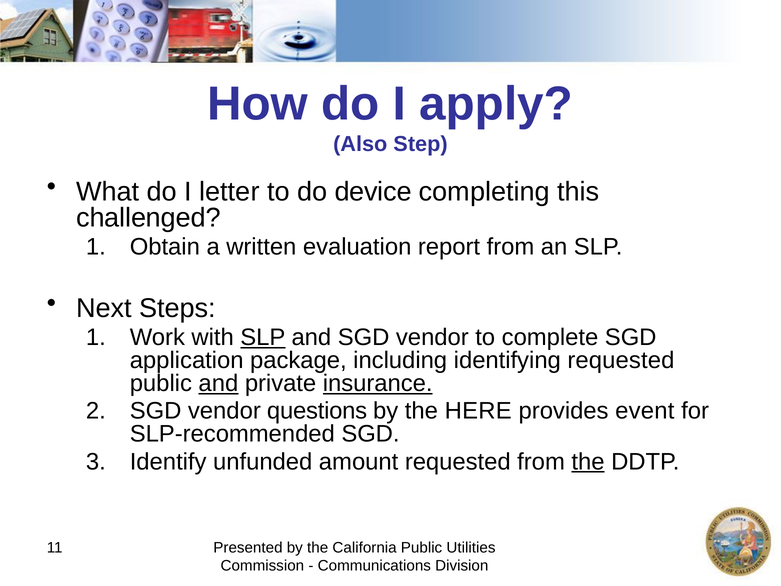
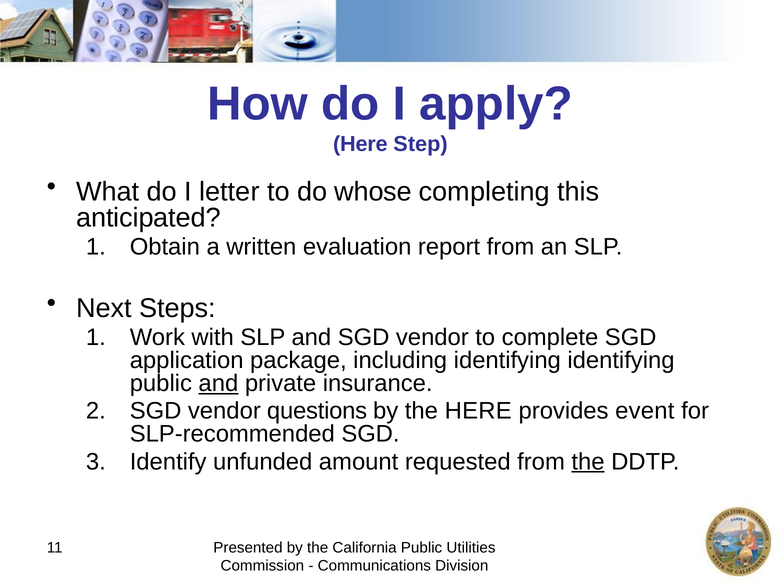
Also: Also -> Here (360, 144)
device: device -> whose (373, 191)
challenged: challenged -> anticipated (148, 218)
SLP underline: present -> none (263, 337)
identifying requested: requested -> identifying (621, 360)
insurance underline: present -> none (378, 383)
